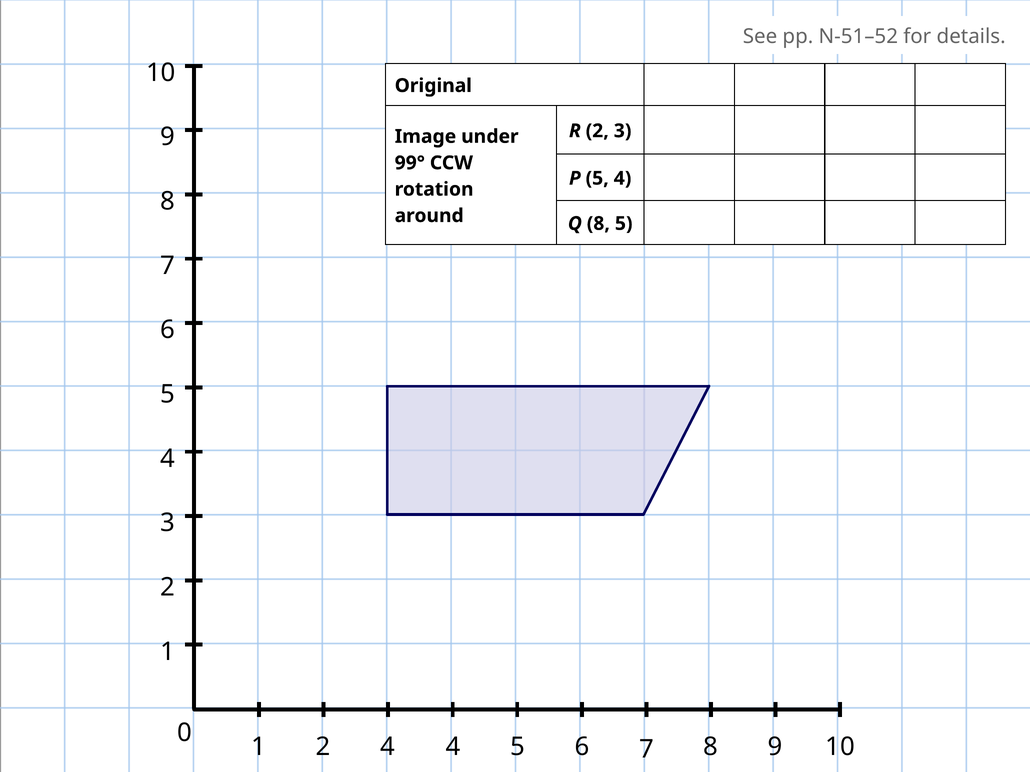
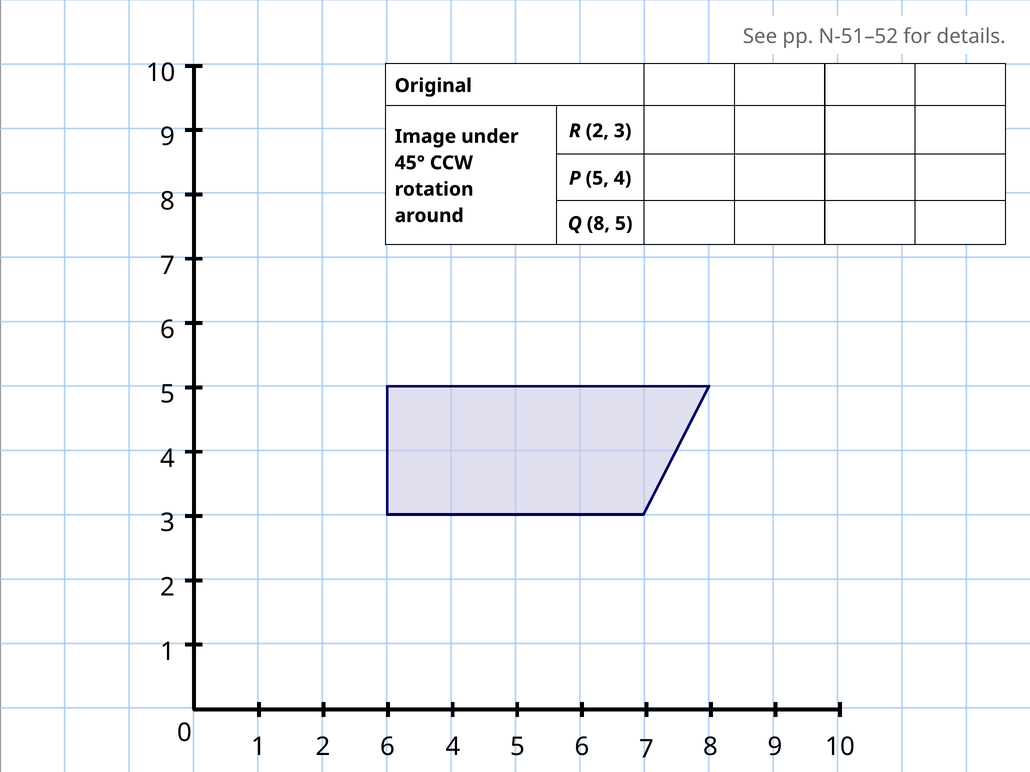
99°: 99° -> 45° (410, 163)
2 4: 4 -> 6 (388, 747)
